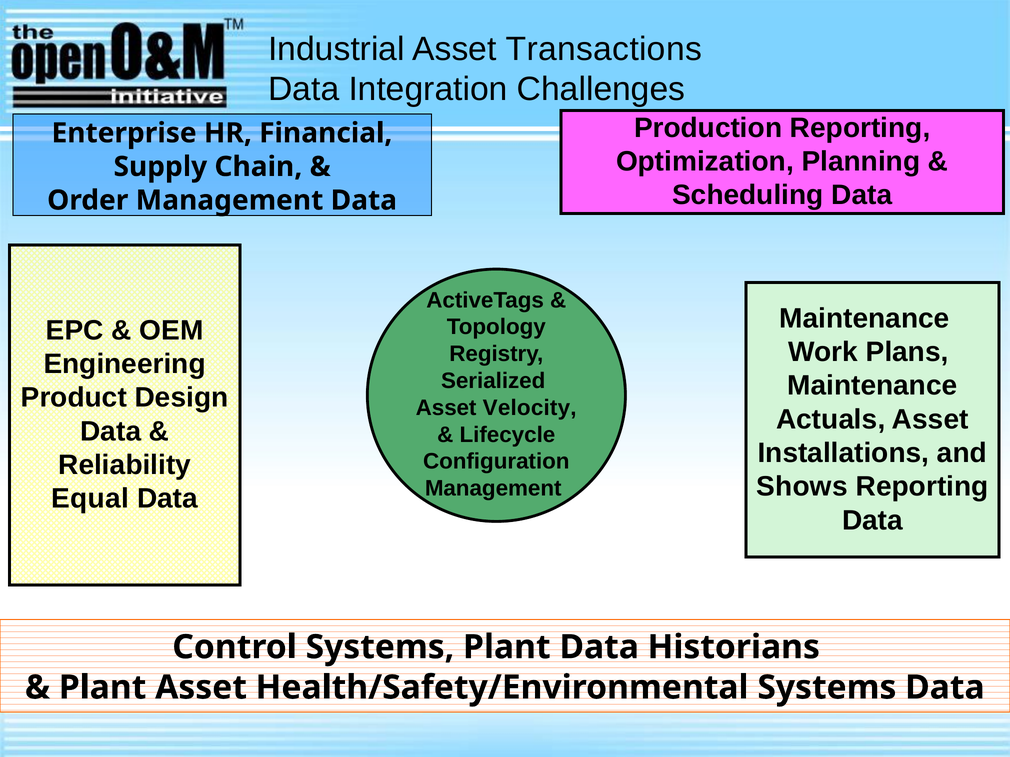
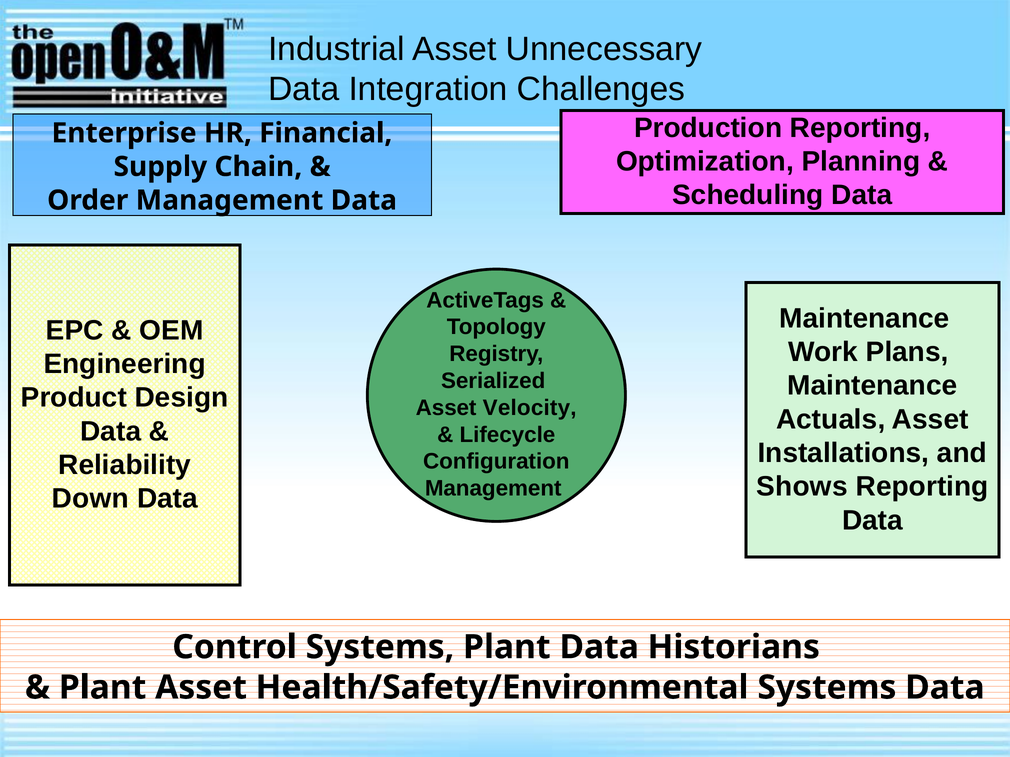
Transactions: Transactions -> Unnecessary (604, 49)
Equal: Equal -> Down (90, 499)
